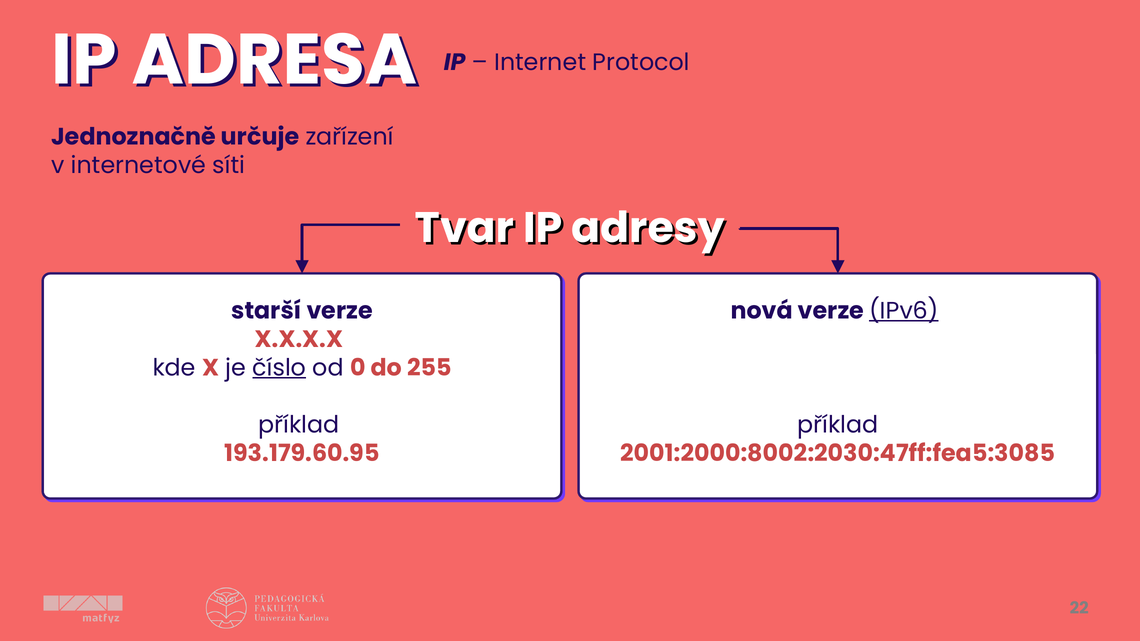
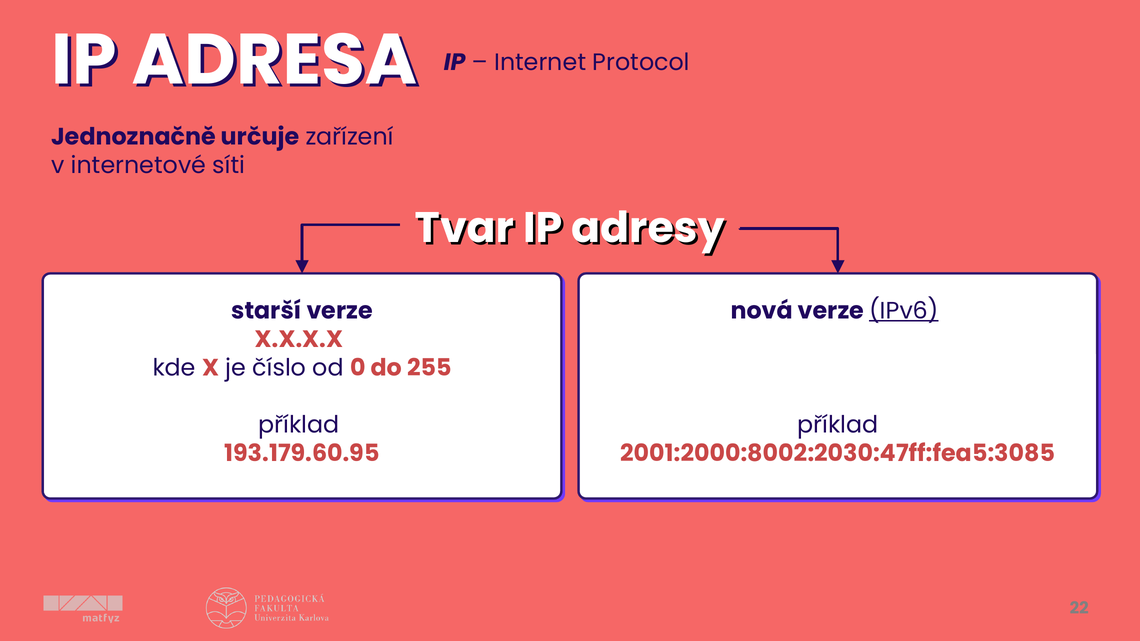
číslo underline: present -> none (279, 368)
